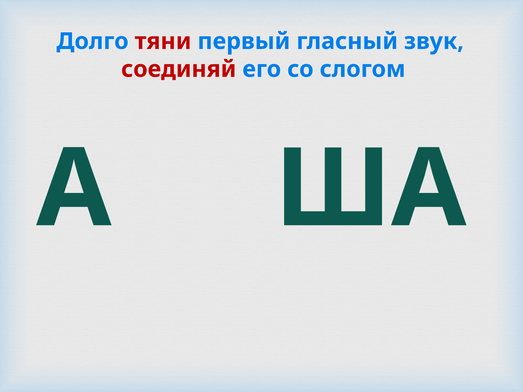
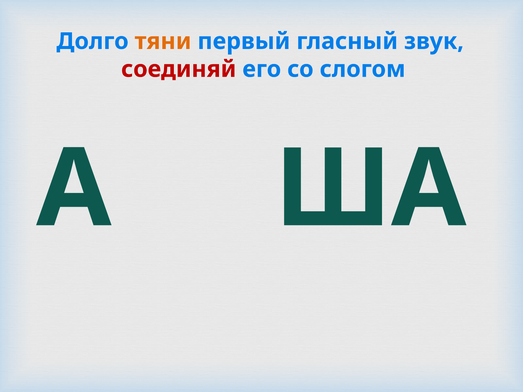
тяни colour: red -> orange (163, 41)
